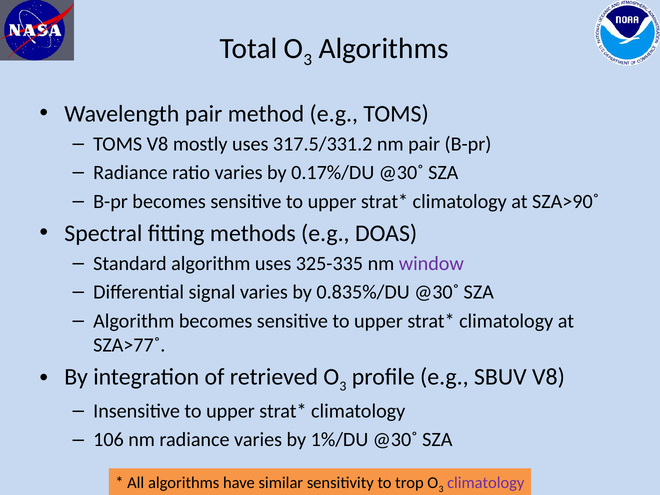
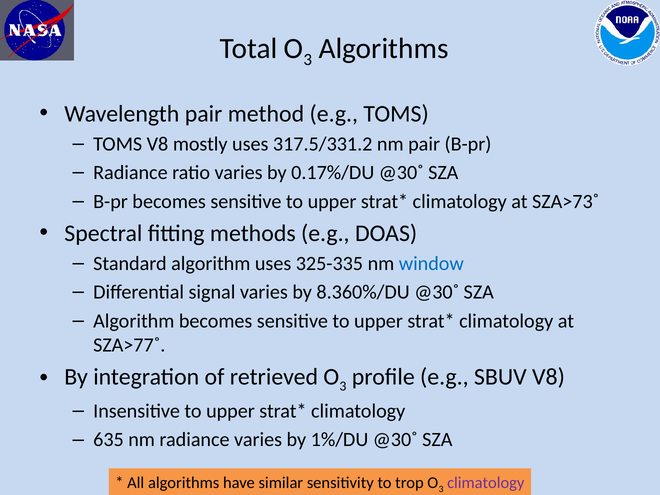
SZA>90˚: SZA>90˚ -> SZA>73˚ (566, 201)
window colour: purple -> blue (431, 264)
0.835%/DU: 0.835%/DU -> 8.360%/DU (363, 292)
106: 106 -> 635 (109, 440)
